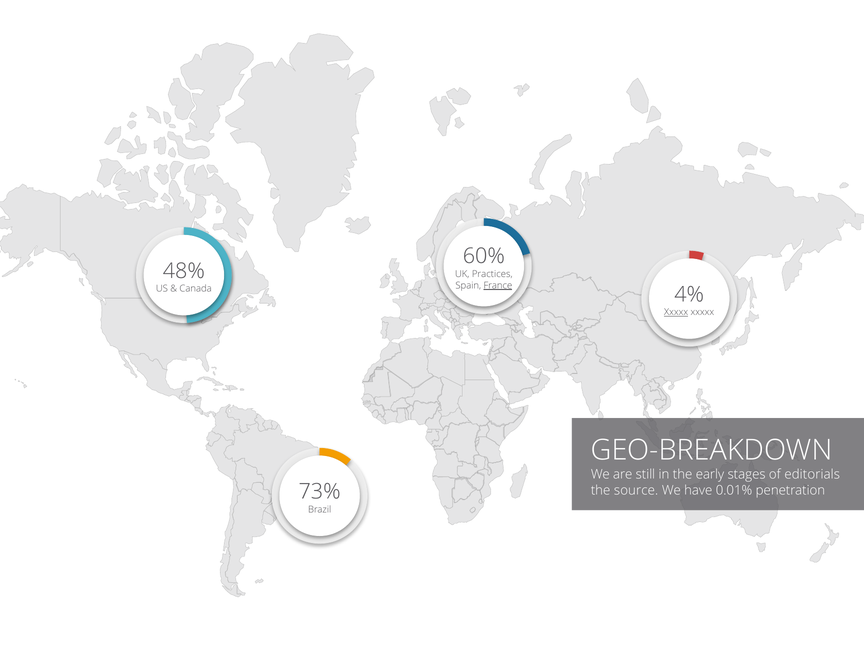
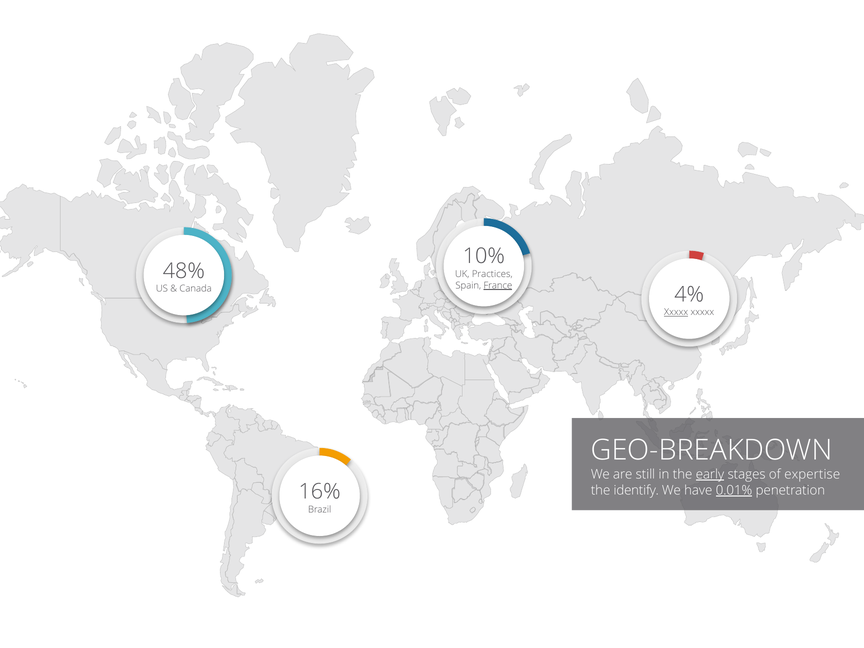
60%: 60% -> 10% (484, 256)
early underline: none -> present (710, 474)
editorials: editorials -> expertise (812, 474)
73%: 73% -> 16% (320, 492)
source: source -> identify (636, 490)
0.01% underline: none -> present (734, 490)
